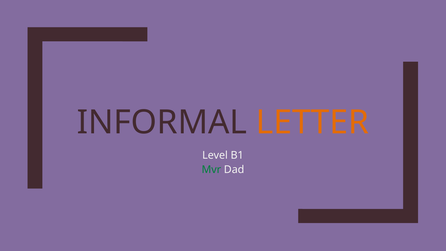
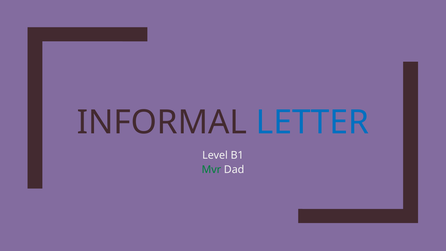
LETTER colour: orange -> blue (312, 122)
